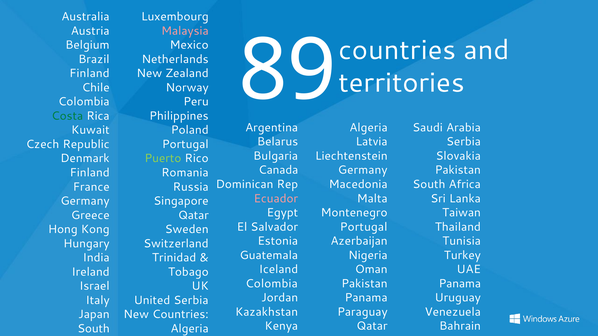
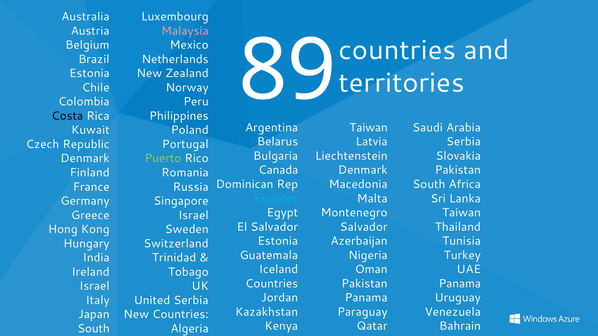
Finland: Finland -> Estonia (89, 73)
Costa colour: green -> black (67, 116)
Algeria: Algeria -> Taiwan (369, 128)
Germany: Germany -> Denmark (363, 170)
Ecuador colour: pink -> light blue (276, 199)
Qatar: Qatar -> Israel (193, 215)
Portugal: Portugal -> Salvador (364, 227)
Colombia: Colombia -> Countries (272, 284)
